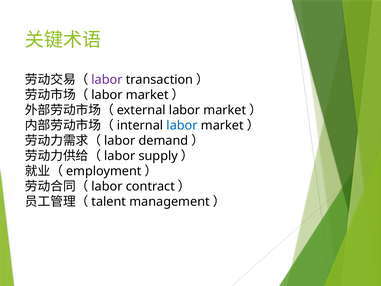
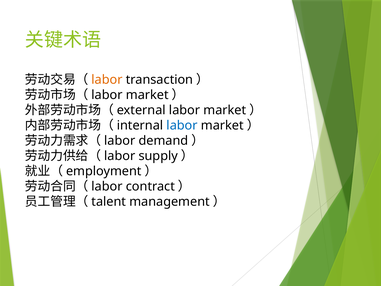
labor colour: purple -> orange (107, 80)
